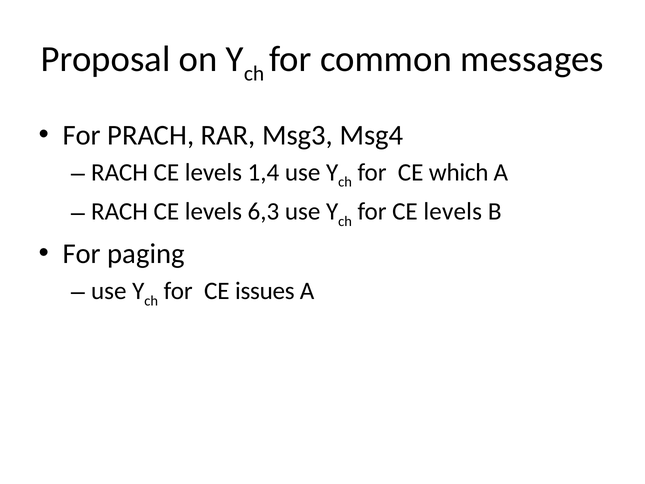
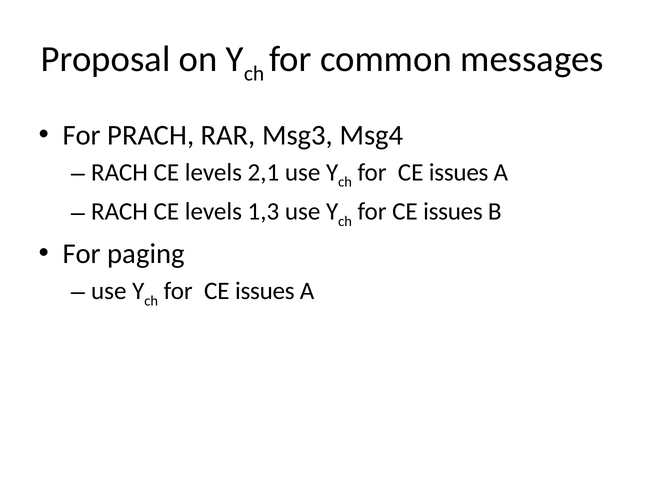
1,4: 1,4 -> 2,1 (263, 172)
which: which -> issues (459, 172)
6,3: 6,3 -> 1,3 (263, 212)
levels: levels -> issues (453, 212)
